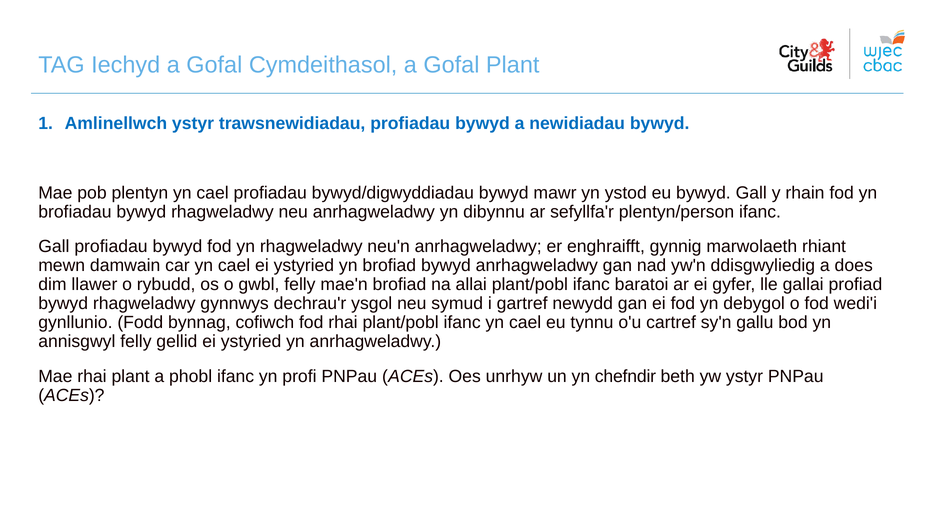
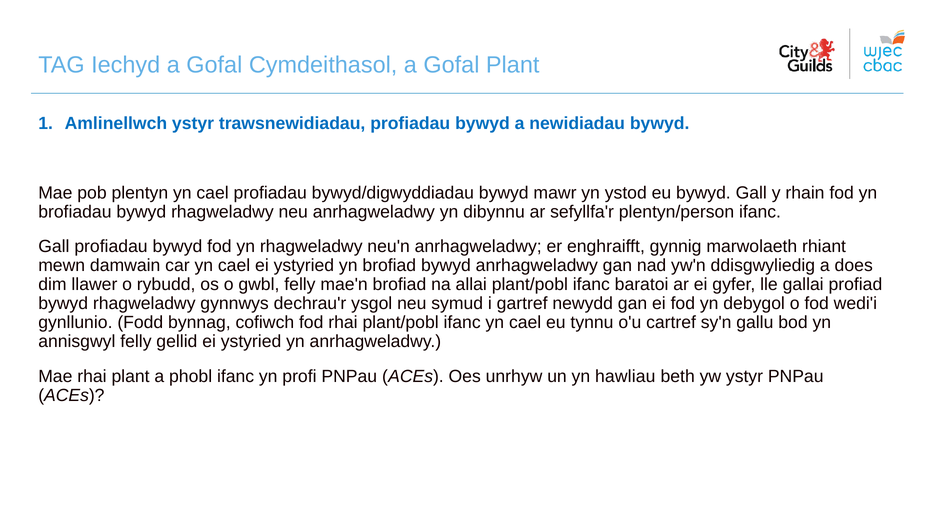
chefndir: chefndir -> hawliau (625, 376)
